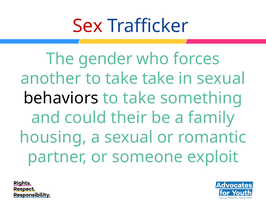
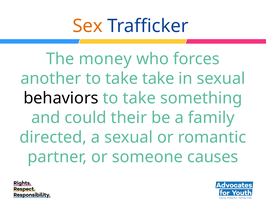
Sex colour: red -> orange (88, 26)
gender: gender -> money (105, 59)
housing: housing -> directed (53, 137)
exploit: exploit -> causes (213, 156)
